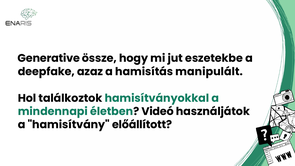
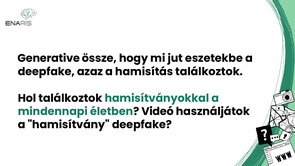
hamisítás manipulált: manipulált -> találkoztok (209, 72)
hamisítvány előállított: előállított -> deepfake (142, 125)
